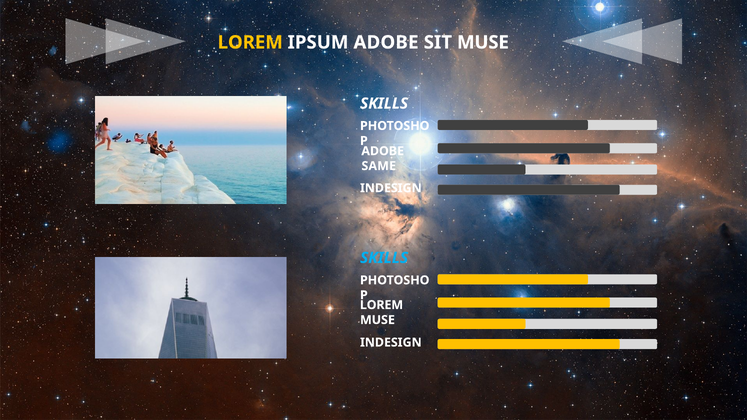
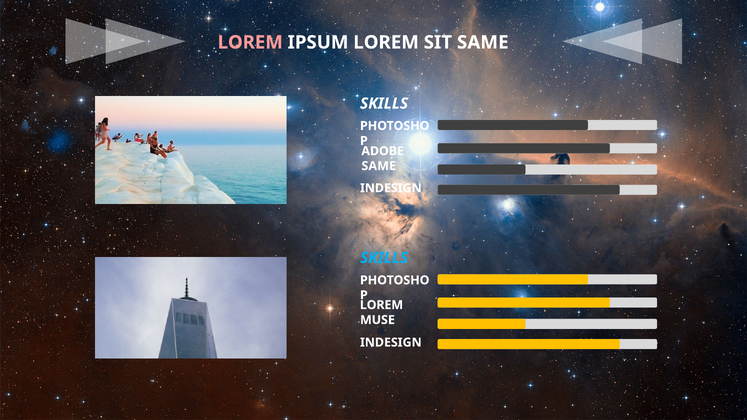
LOREM colour: yellow -> pink (250, 42)
IPSUM ADOBE: ADOBE -> LOREM (386, 42)
SIT MUSE: MUSE -> SAME (483, 42)
